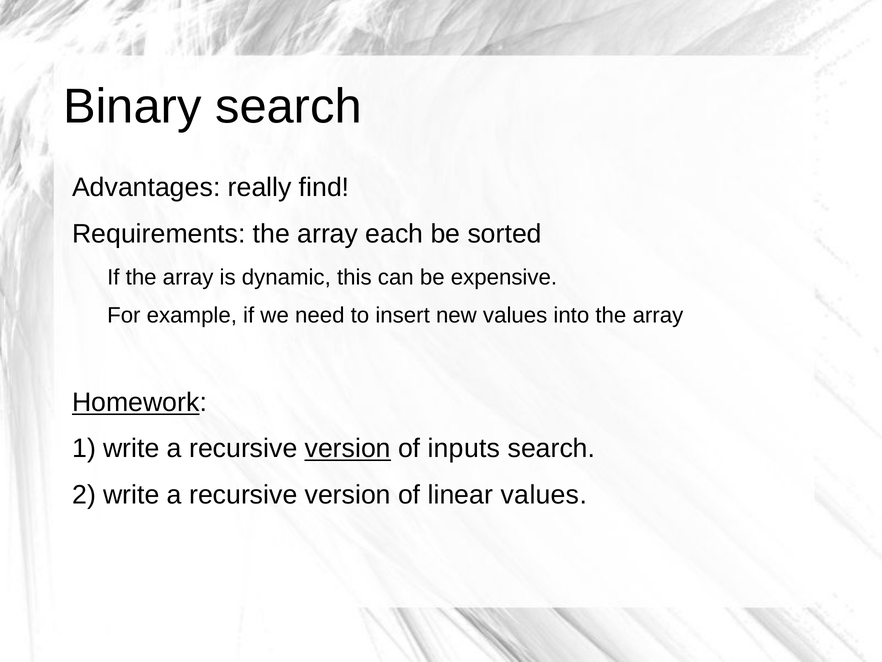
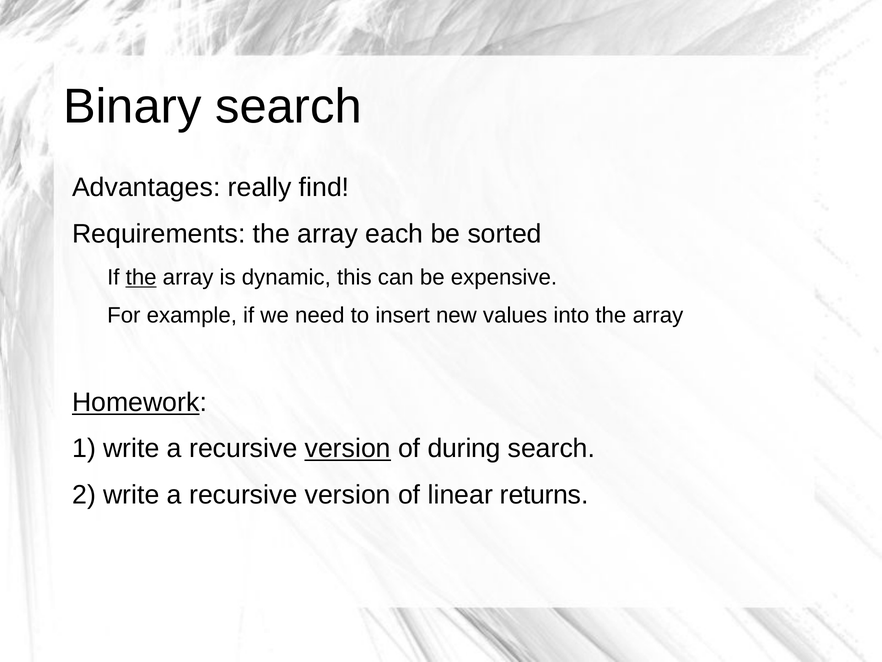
the underline: none -> present (141, 277)
inputs: inputs -> during (464, 448)
linear values: values -> returns (544, 494)
